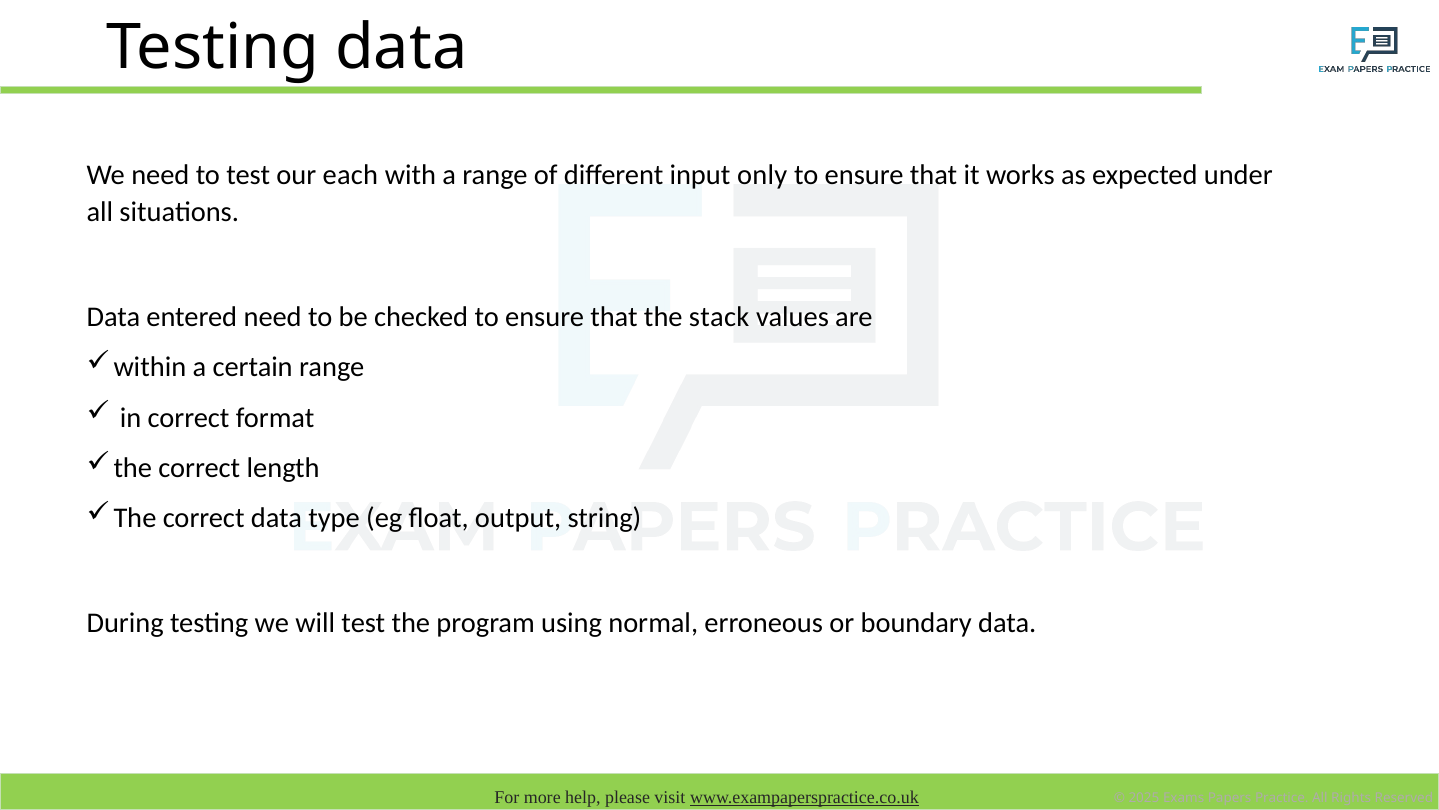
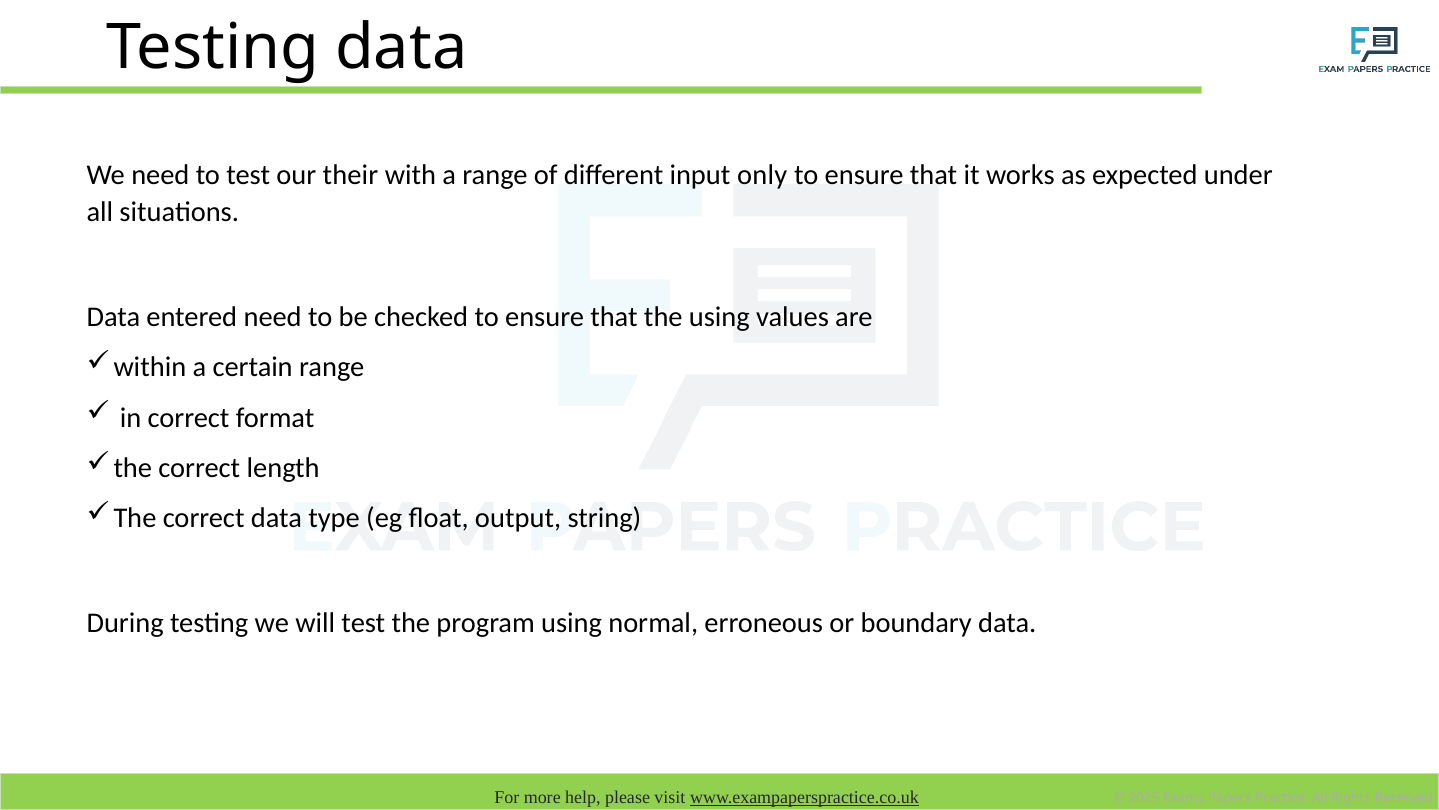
each: each -> their (350, 175)
the stack: stack -> using (719, 317)
